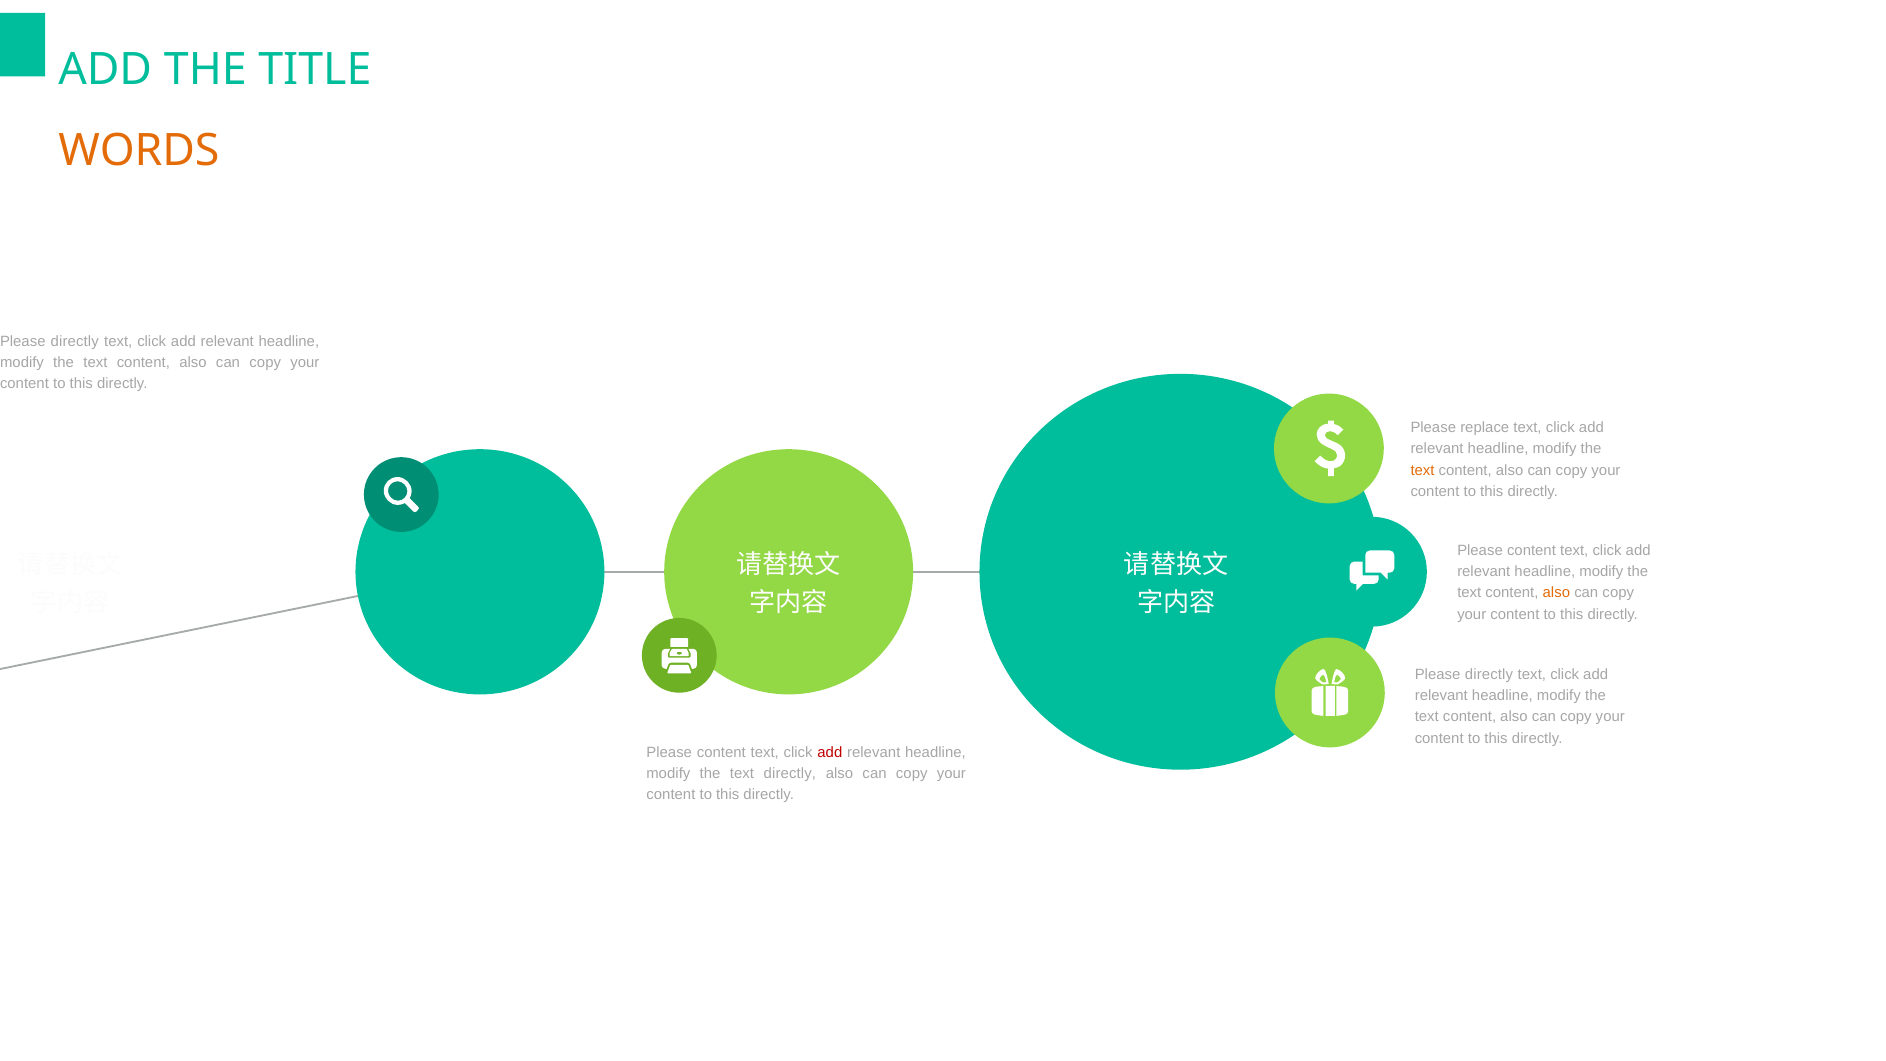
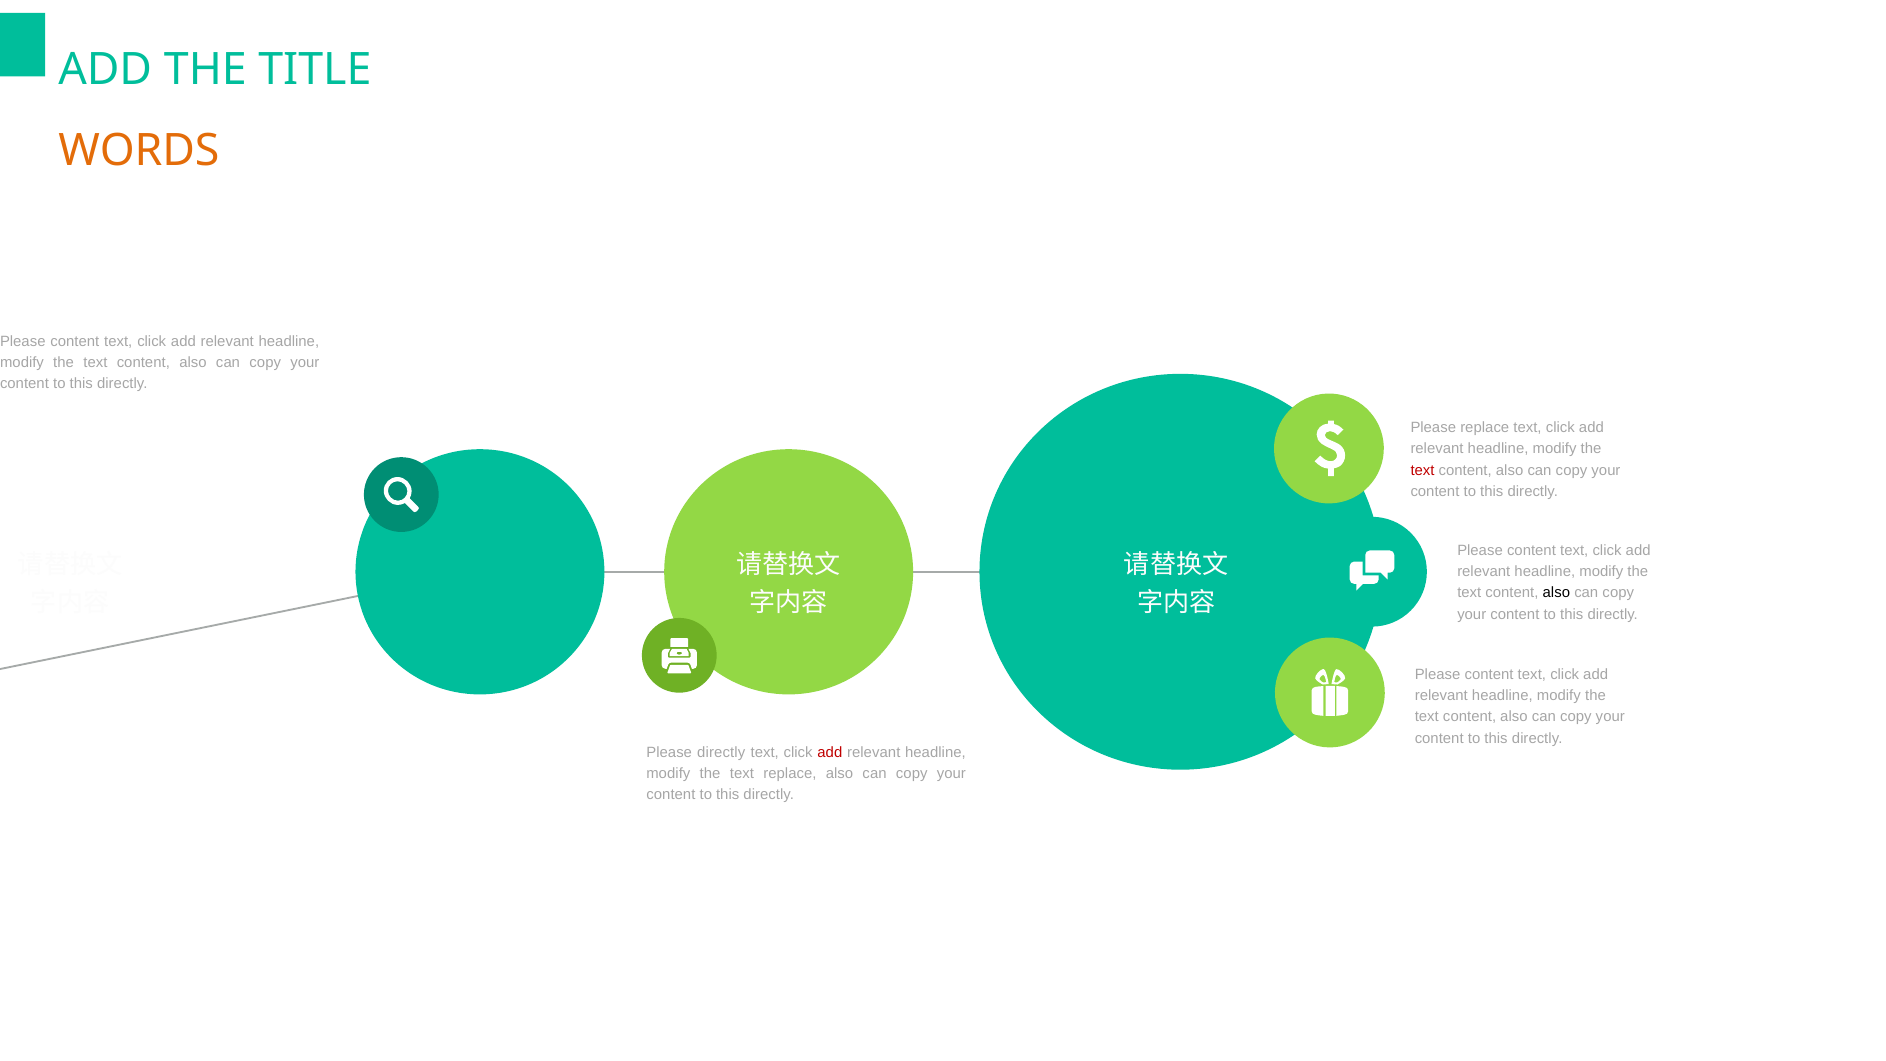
directly: directly -> content (75, 341)
text colour: orange -> red (1423, 470)
also colour: orange -> black (1556, 593)
directly: directly -> content (1489, 674)
content: content -> directly (721, 752)
text directly: directly -> replace (790, 773)
